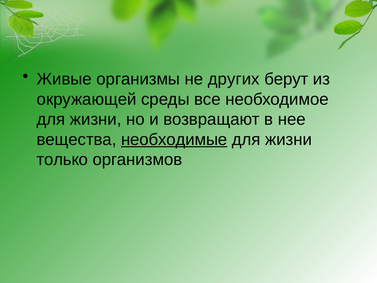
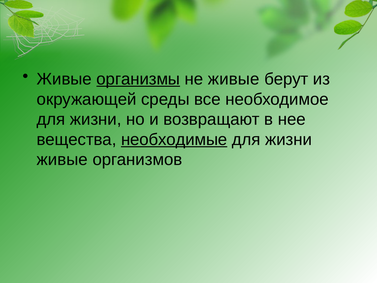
организмы underline: none -> present (138, 79)
не других: других -> живые (234, 79)
только: только -> живые (62, 160)
